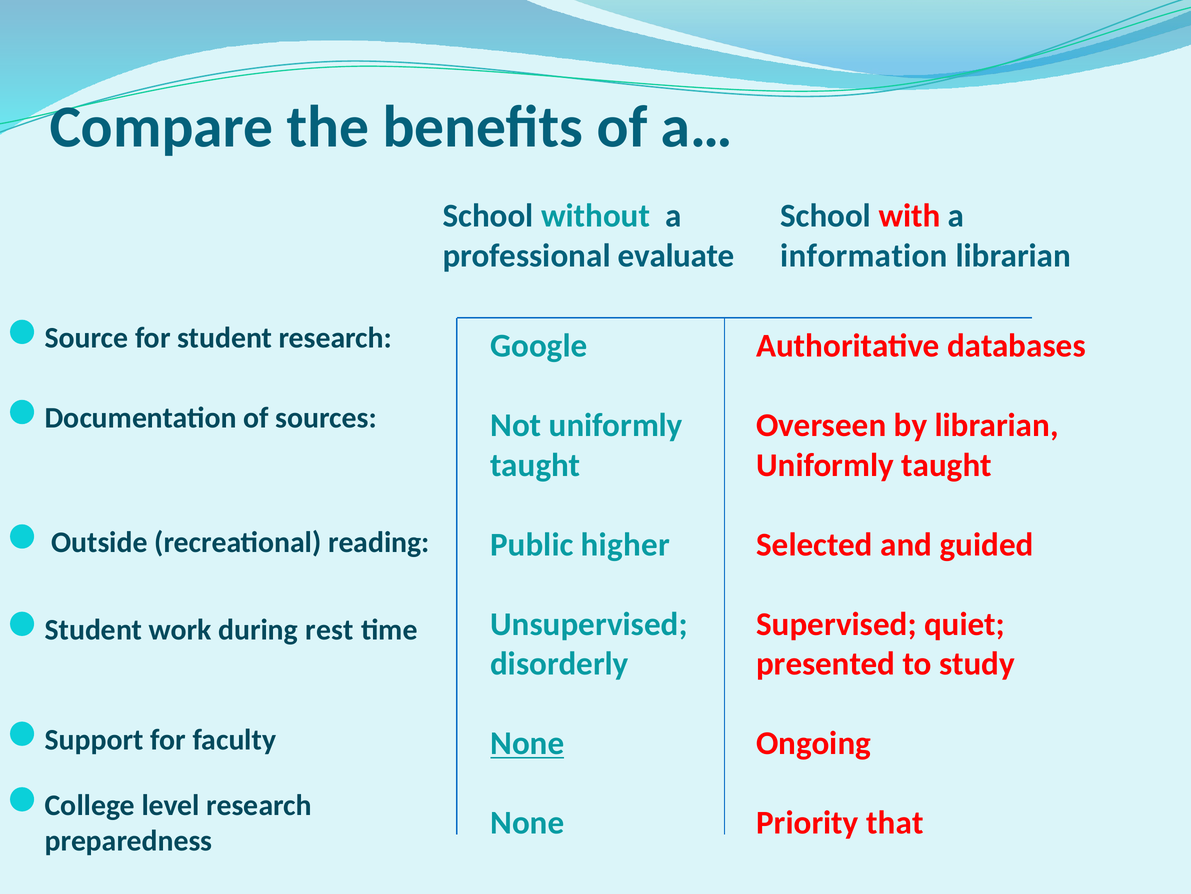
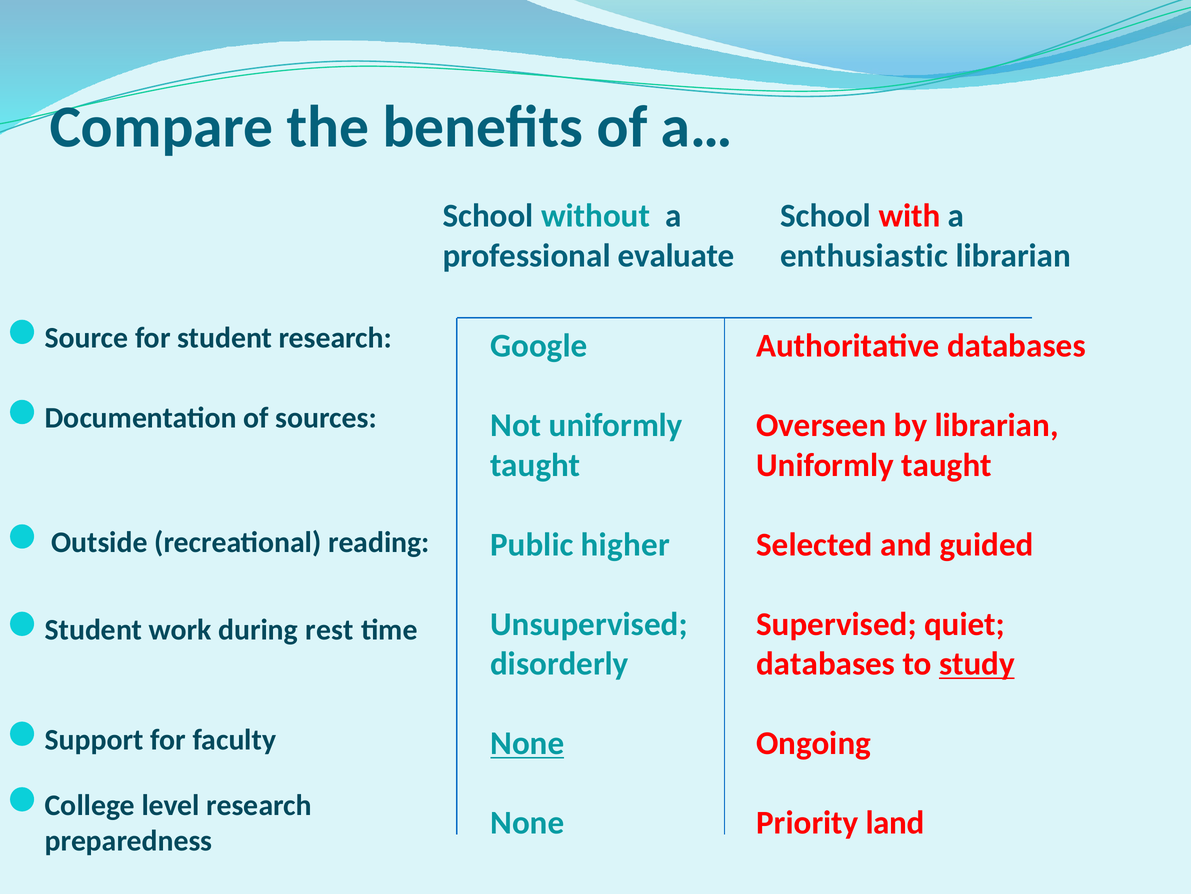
information: information -> enthusiastic (864, 255)
presented: presented -> databases (826, 663)
study underline: none -> present (977, 663)
that: that -> land (895, 822)
